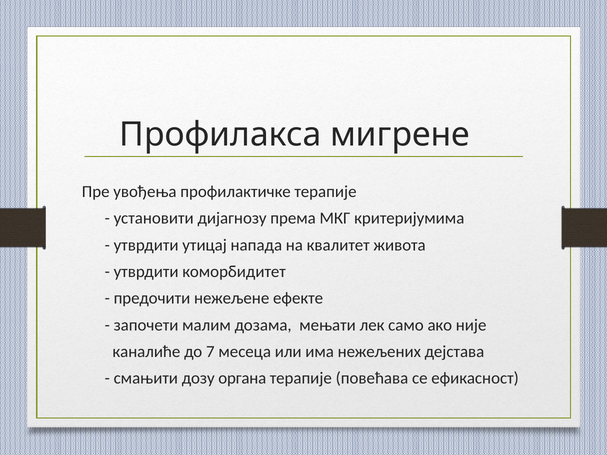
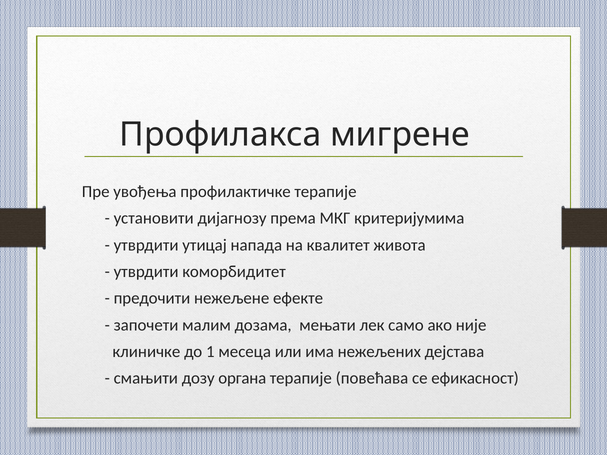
каналиће: каналиће -> клиничкe (146, 352)
7: 7 -> 1 (210, 352)
